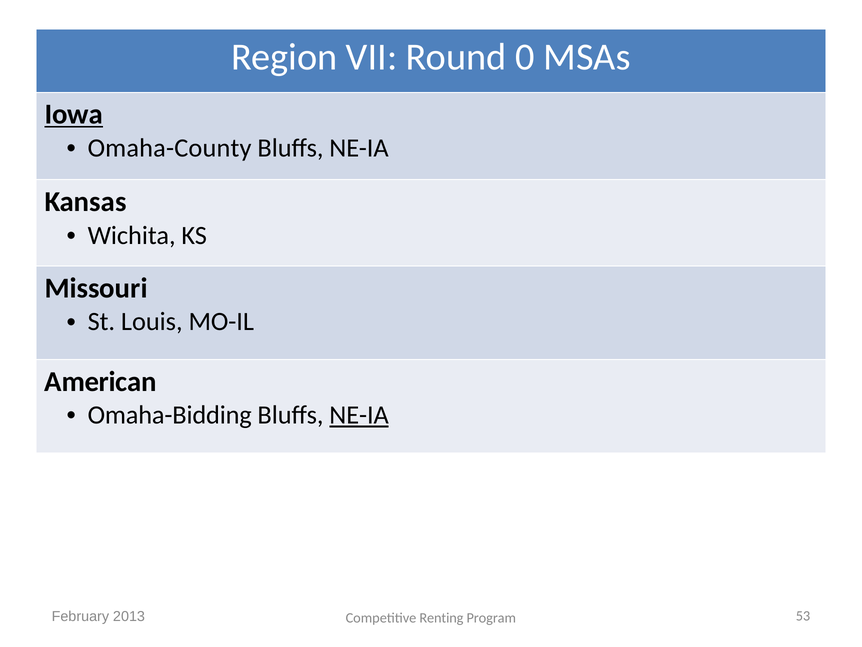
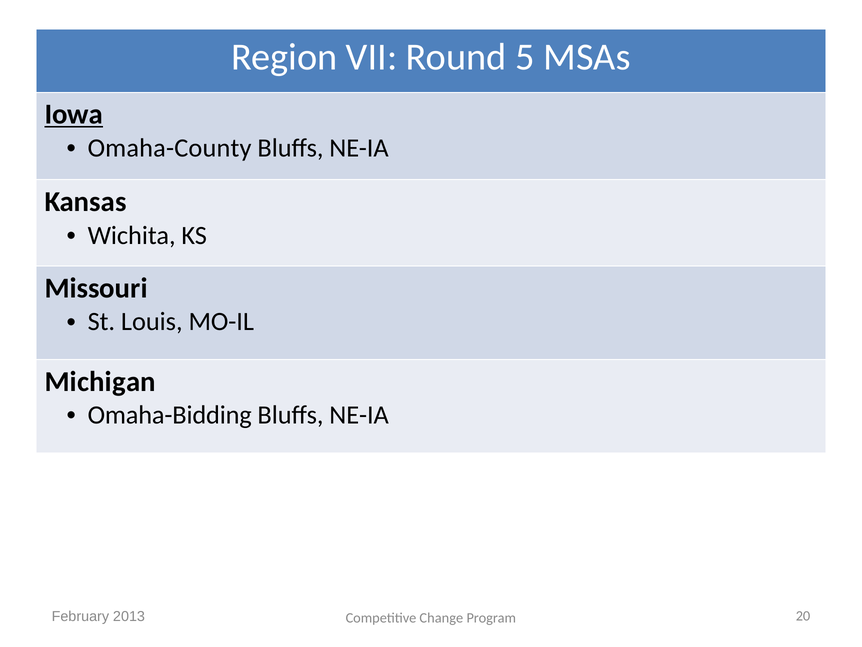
0: 0 -> 5 (525, 57)
American: American -> Michigan (100, 381)
NE-IA underline: present -> none (359, 415)
53: 53 -> 20 (803, 616)
Renting: Renting -> Change (441, 617)
